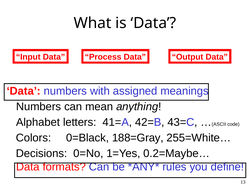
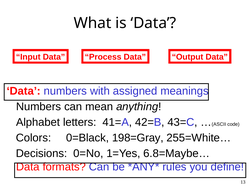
188=Gray: 188=Gray -> 198=Gray (138, 137)
0.2=Maybe…: 0.2=Maybe… -> 6.8=Maybe… (177, 153)
